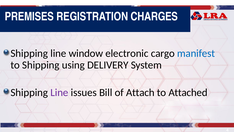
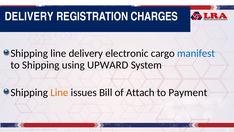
PREMISES: PREMISES -> DELIVERY (29, 17)
line window: window -> delivery (86, 53)
DELIVERY: DELIVERY -> UPWARD (108, 65)
Line colour: purple -> orange (59, 92)
Attached: Attached -> Payment (188, 92)
